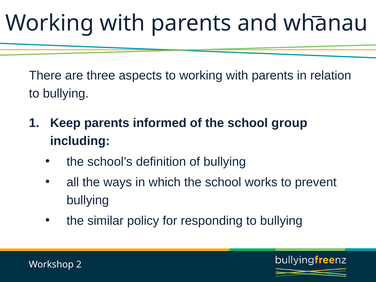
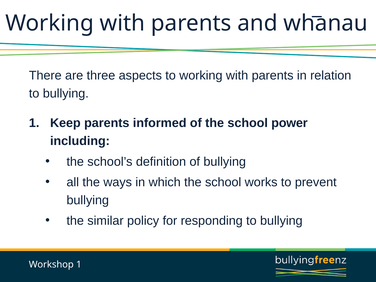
group: group -> power (289, 123)
Workshop 2: 2 -> 1 (79, 265)
